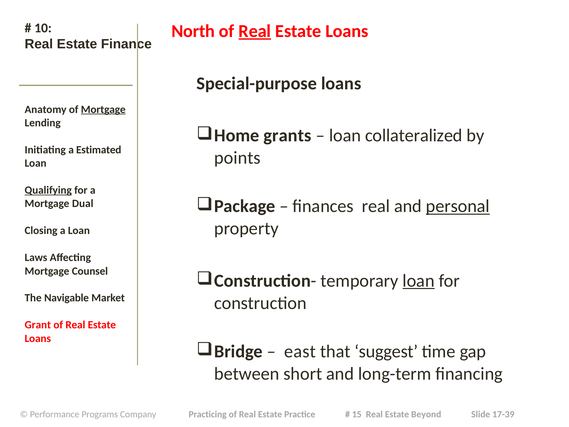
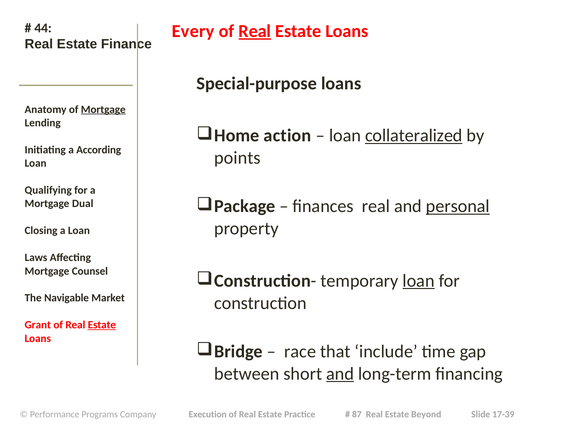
10: 10 -> 44 (43, 28)
North: North -> Every (193, 31)
grants: grants -> action (287, 135)
collateralized underline: none -> present (414, 135)
Estimated: Estimated -> According (99, 150)
Qualifying underline: present -> none (48, 190)
Estate underline: none -> present (102, 325)
east: east -> race (300, 351)
suggest: suggest -> include (386, 351)
and underline: none -> present (340, 374)
Practicing: Practicing -> Execution (208, 414)
15: 15 -> 87 (357, 414)
